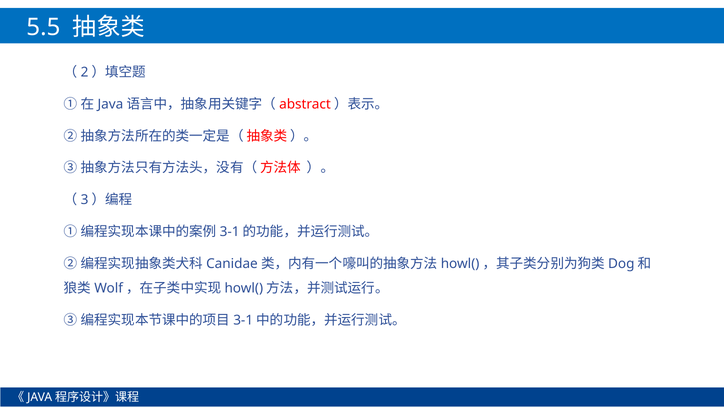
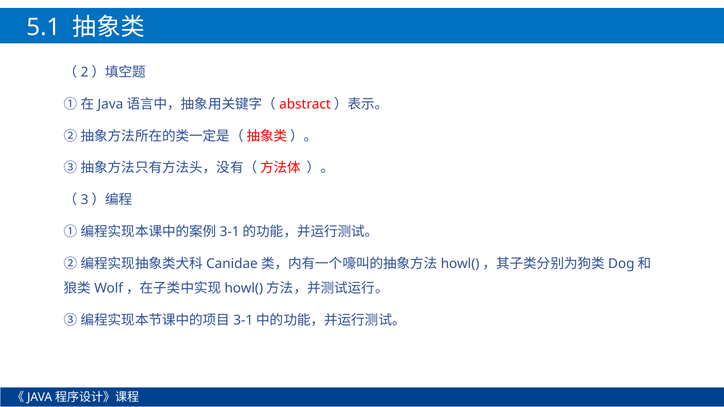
5.5: 5.5 -> 5.1 (43, 27)
